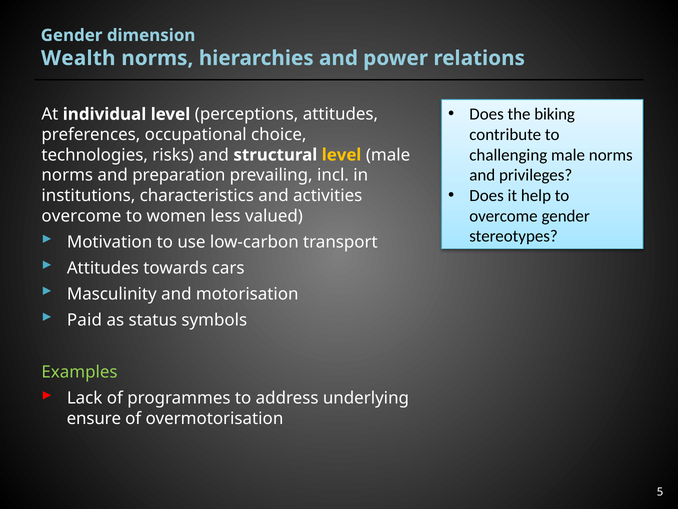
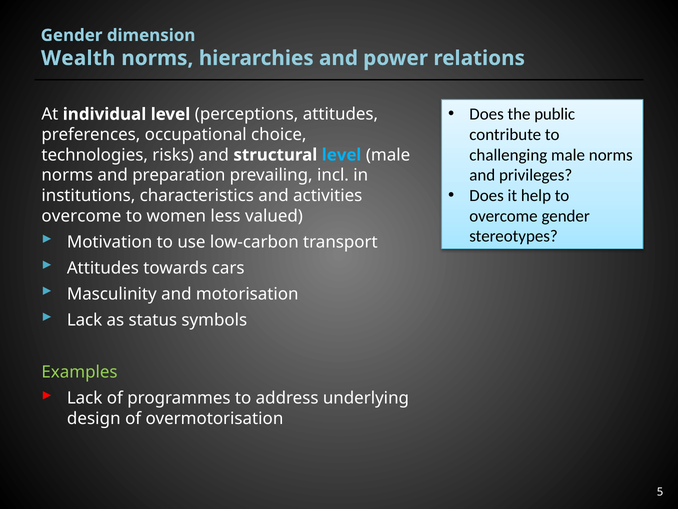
biking: biking -> public (555, 114)
level colour: yellow -> light blue (342, 155)
Paid: Paid -> Lack (85, 320)
ensure: ensure -> design (94, 418)
